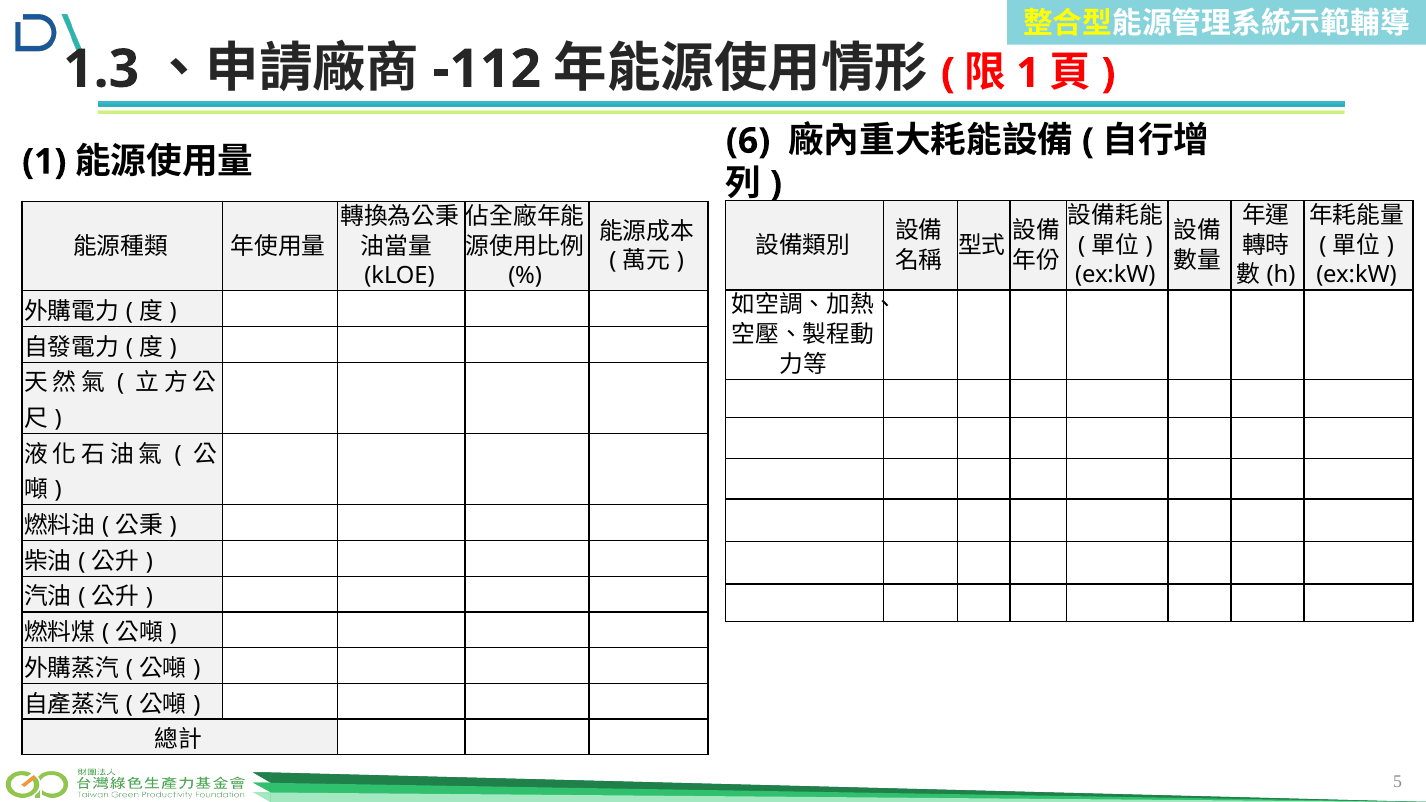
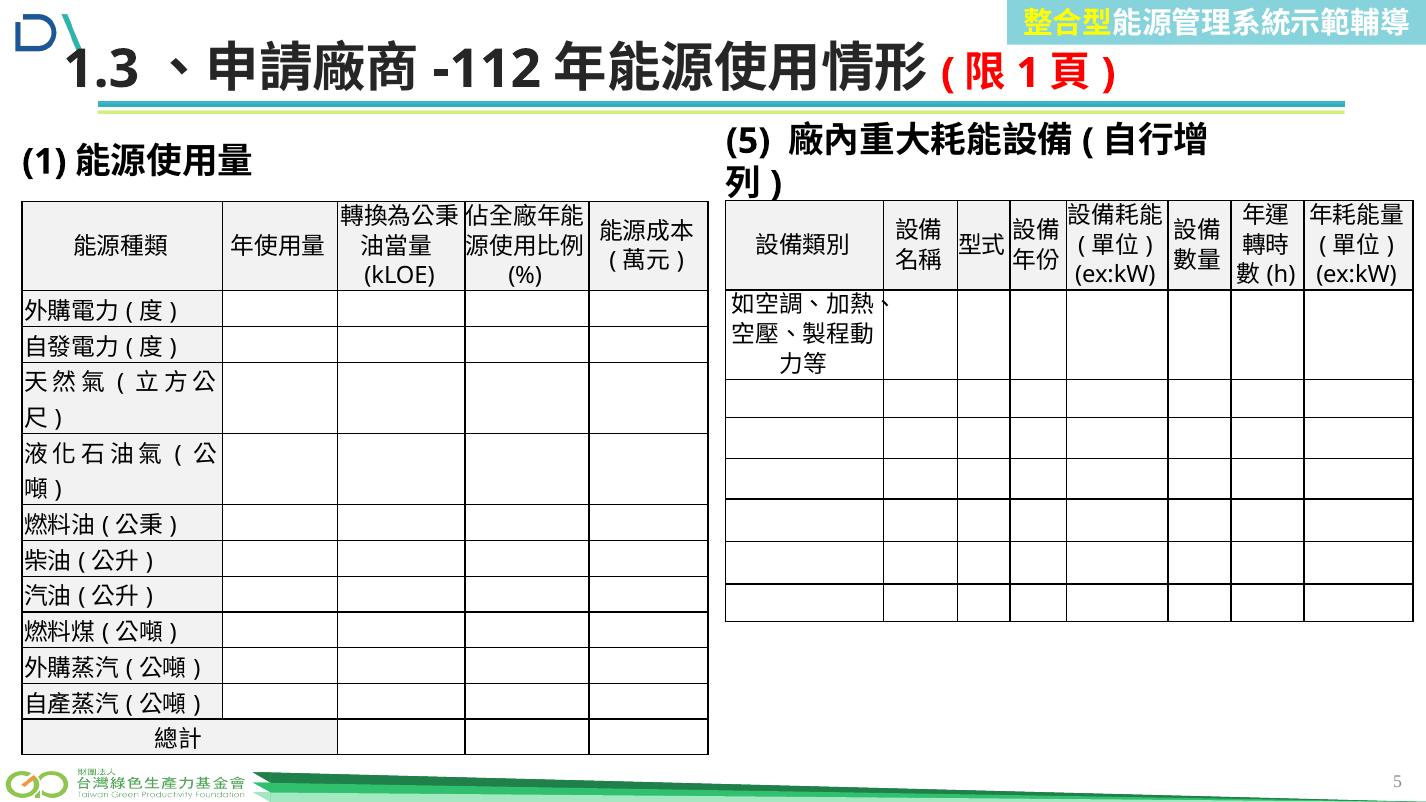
6: 6 -> 5 (748, 141)
